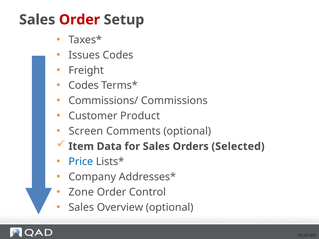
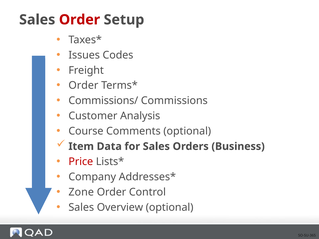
Codes: Codes -> Order (83, 86)
Product: Product -> Analysis (140, 116)
Screen: Screen -> Course (86, 131)
Selected: Selected -> Business (238, 147)
Price colour: blue -> red (81, 162)
